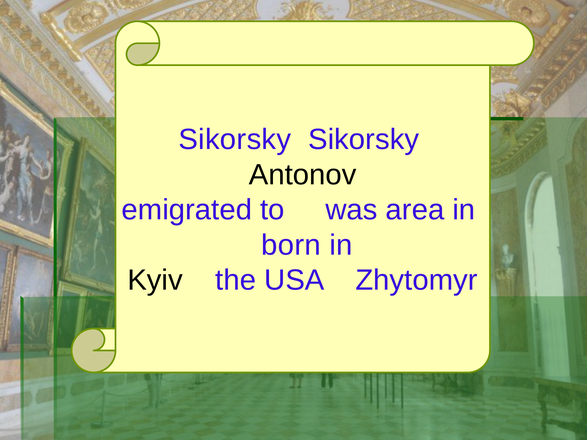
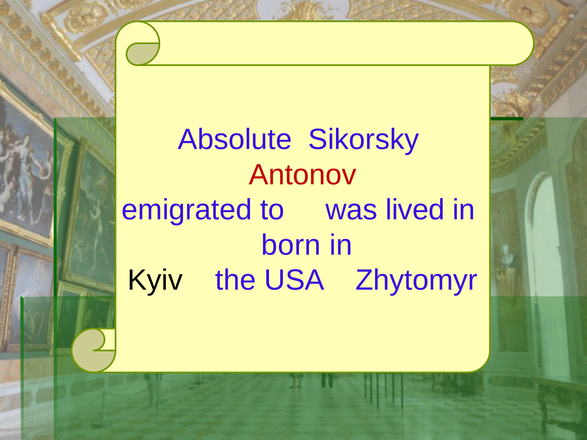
Sikorsky: Sikorsky -> Absolute (235, 140)
Antonov colour: black -> red (303, 175)
area: area -> lived (415, 210)
